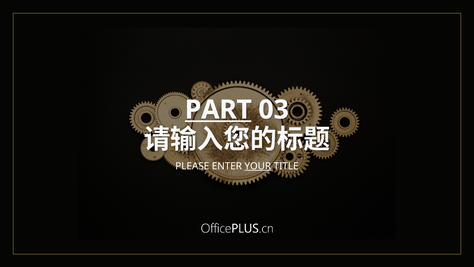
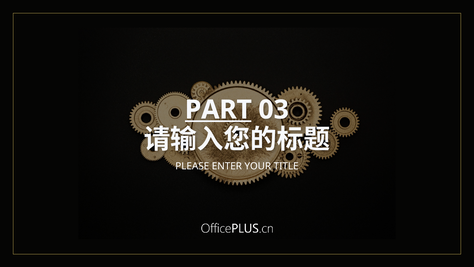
YOUR underline: present -> none (258, 166)
